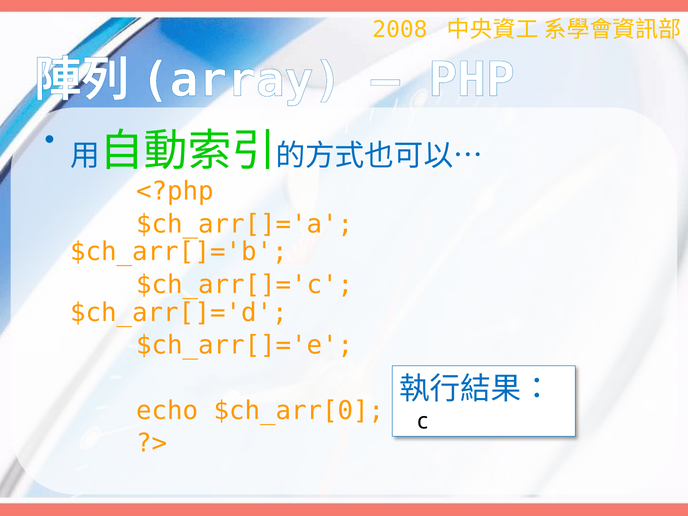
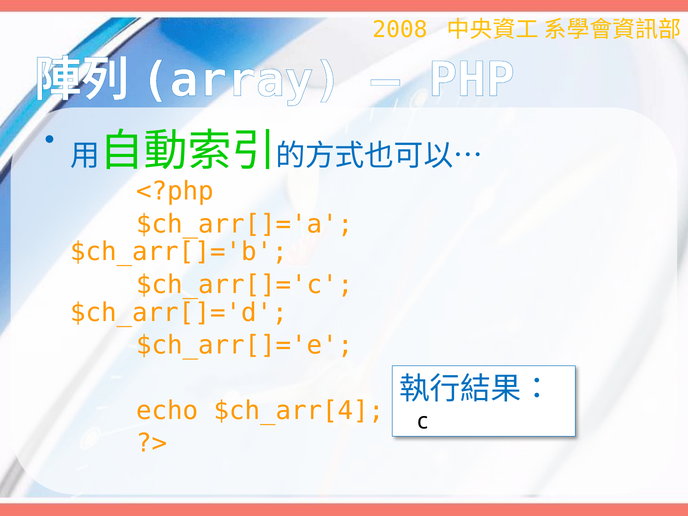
$ch_arr[0: $ch_arr[0 -> $ch_arr[4 (299, 411)
